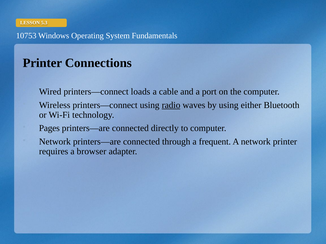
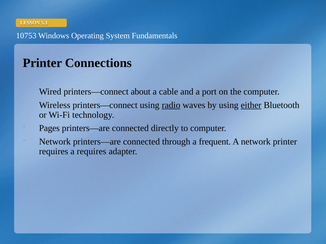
loads: loads -> about (141, 92)
either underline: none -> present (251, 105)
a browser: browser -> requires (92, 152)
